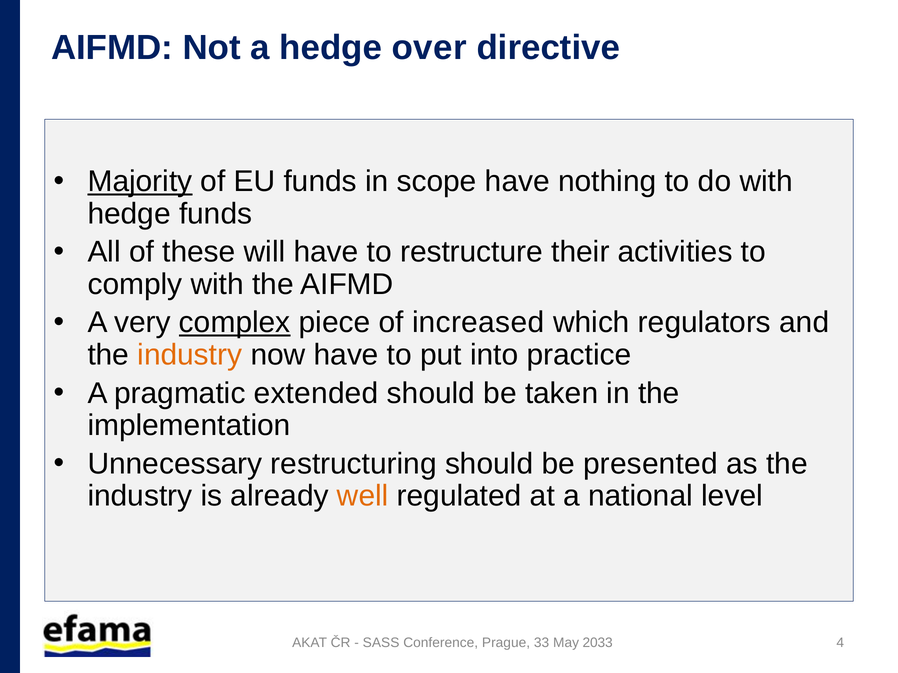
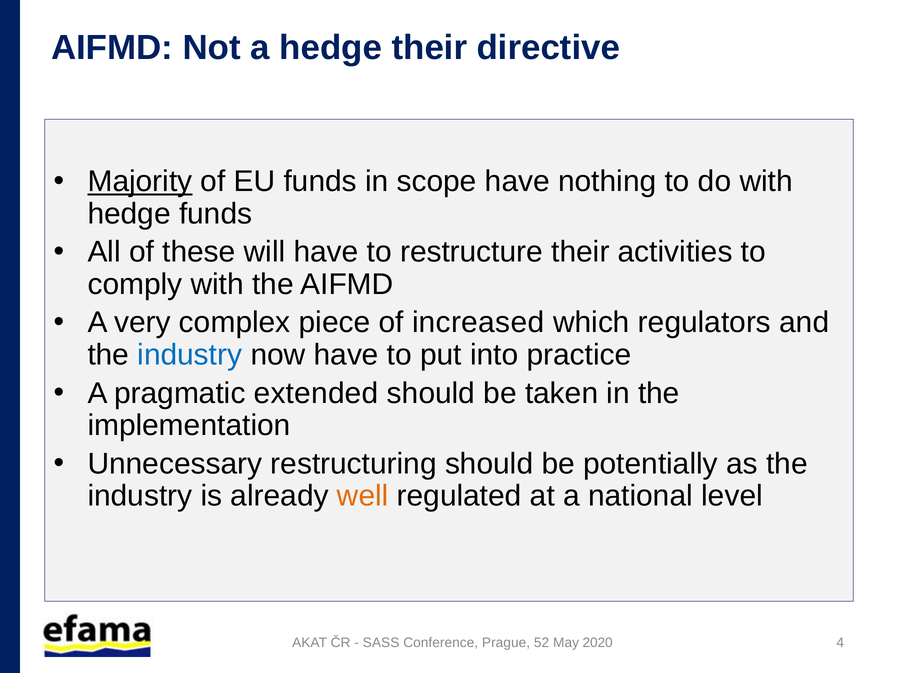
hedge over: over -> their (429, 48)
complex underline: present -> none (235, 323)
industry colour: orange -> blue (190, 355)
presented: presented -> potentially (650, 464)
33: 33 -> 52 (542, 643)
2033: 2033 -> 2020 (598, 643)
